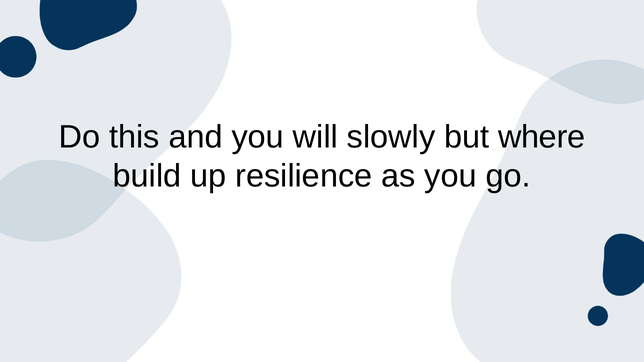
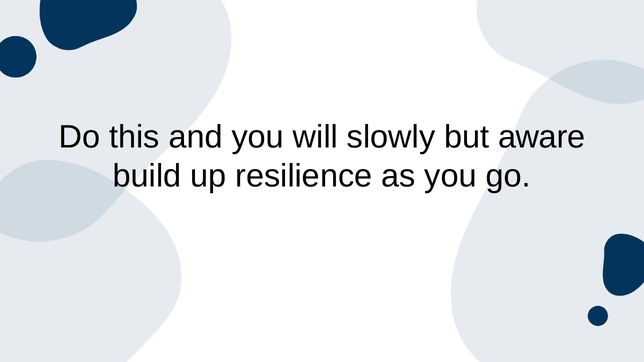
where: where -> aware (542, 137)
